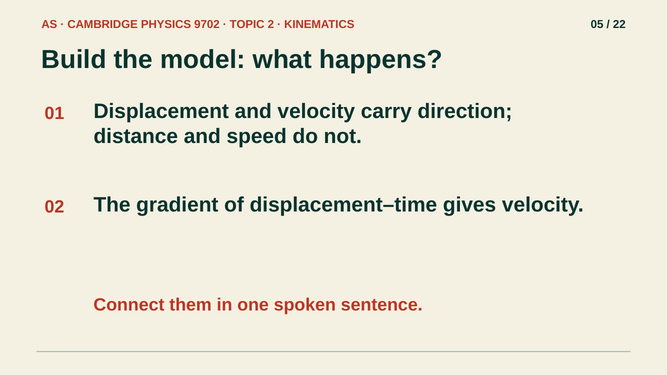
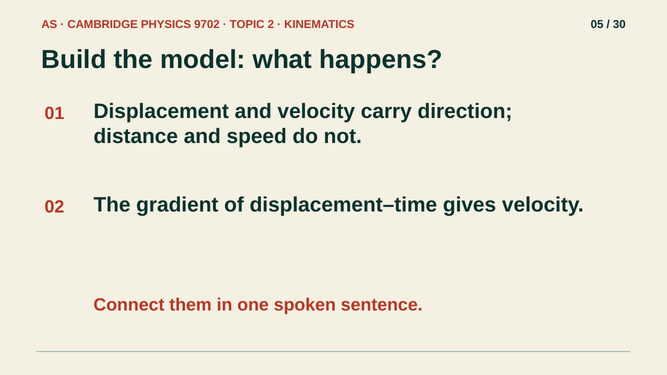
22: 22 -> 30 (619, 25)
